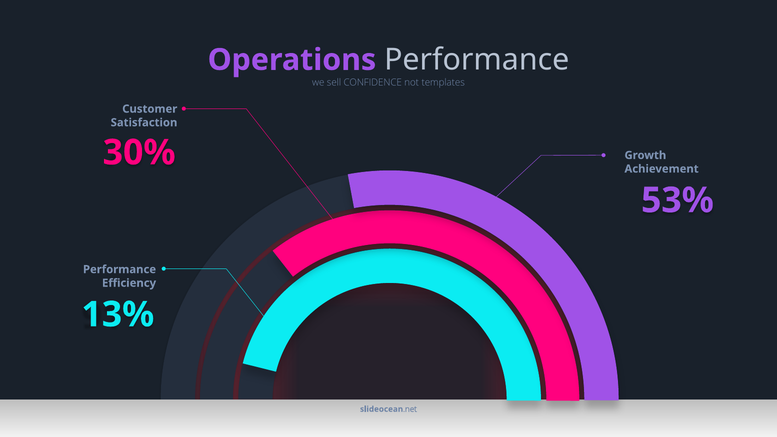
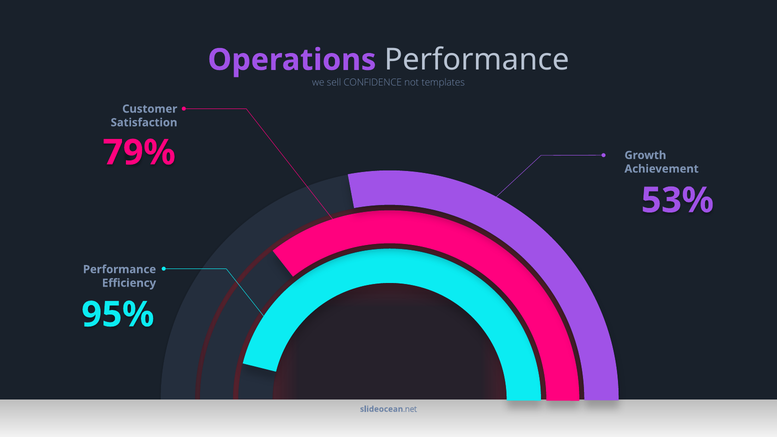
30%: 30% -> 79% (139, 153)
13%: 13% -> 95% (118, 315)
